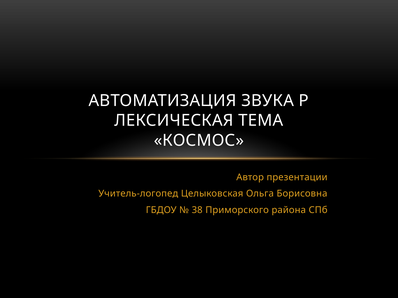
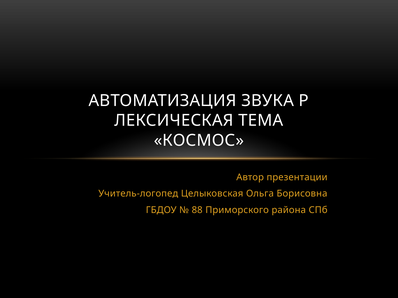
38: 38 -> 88 (197, 210)
